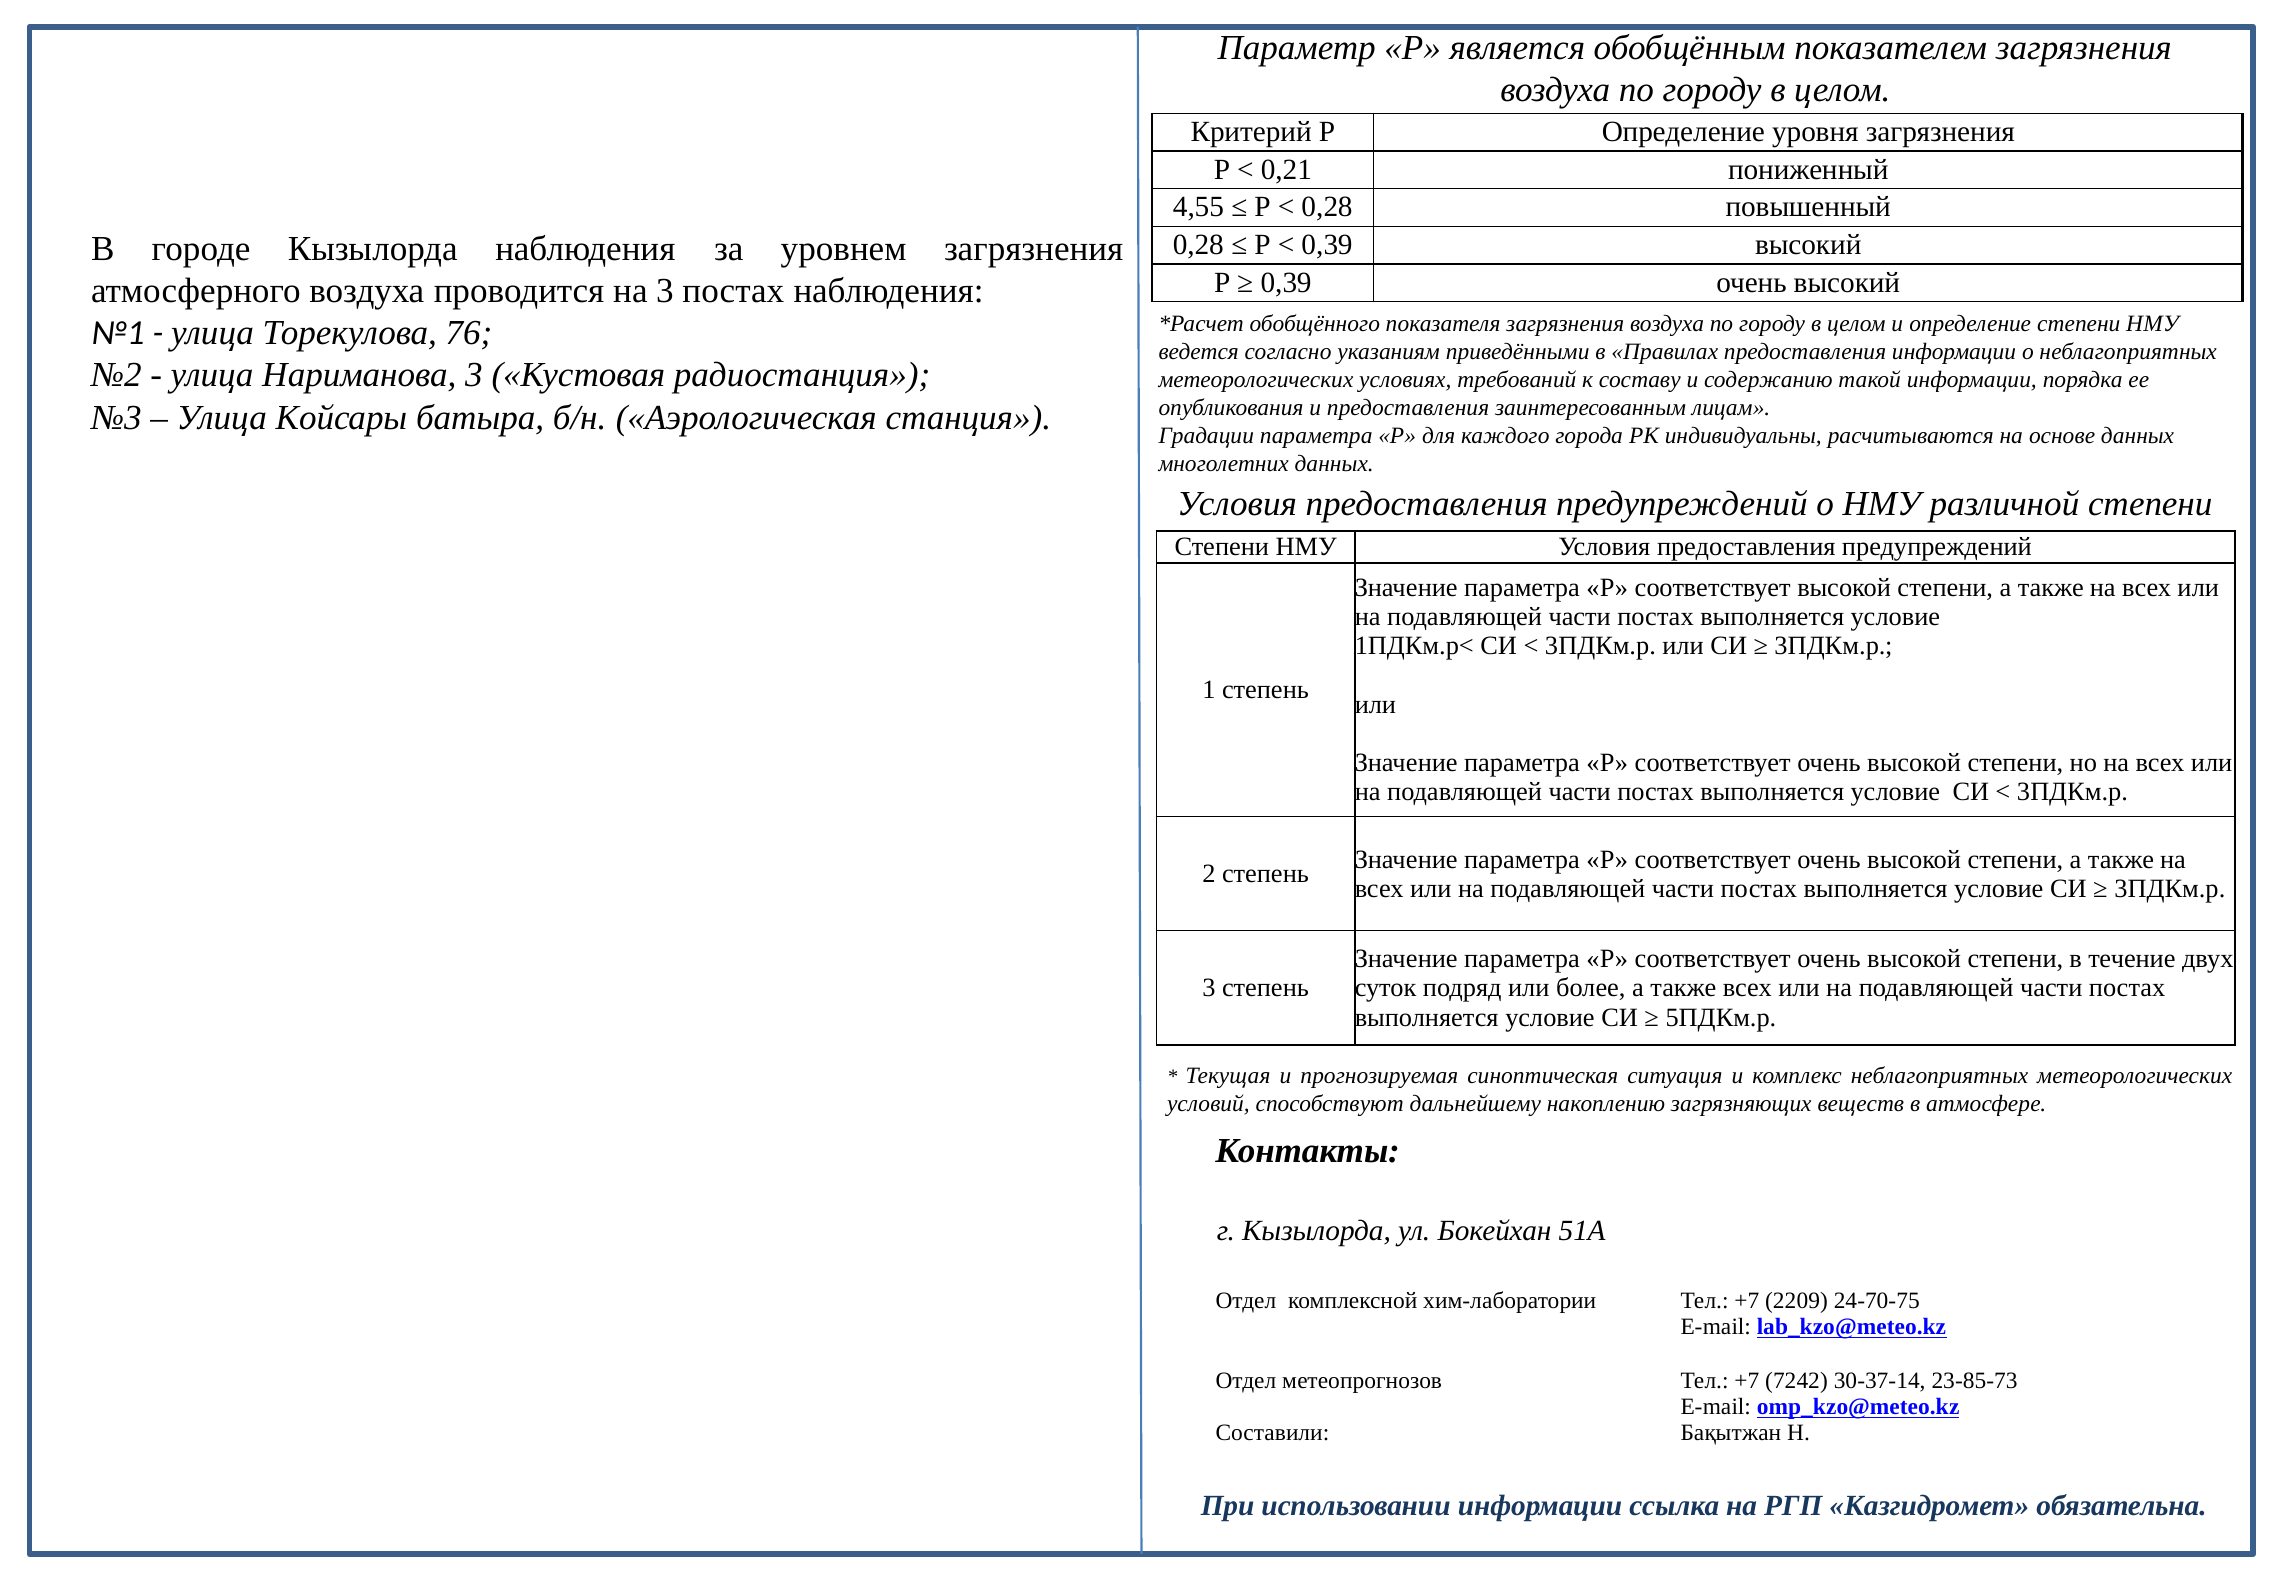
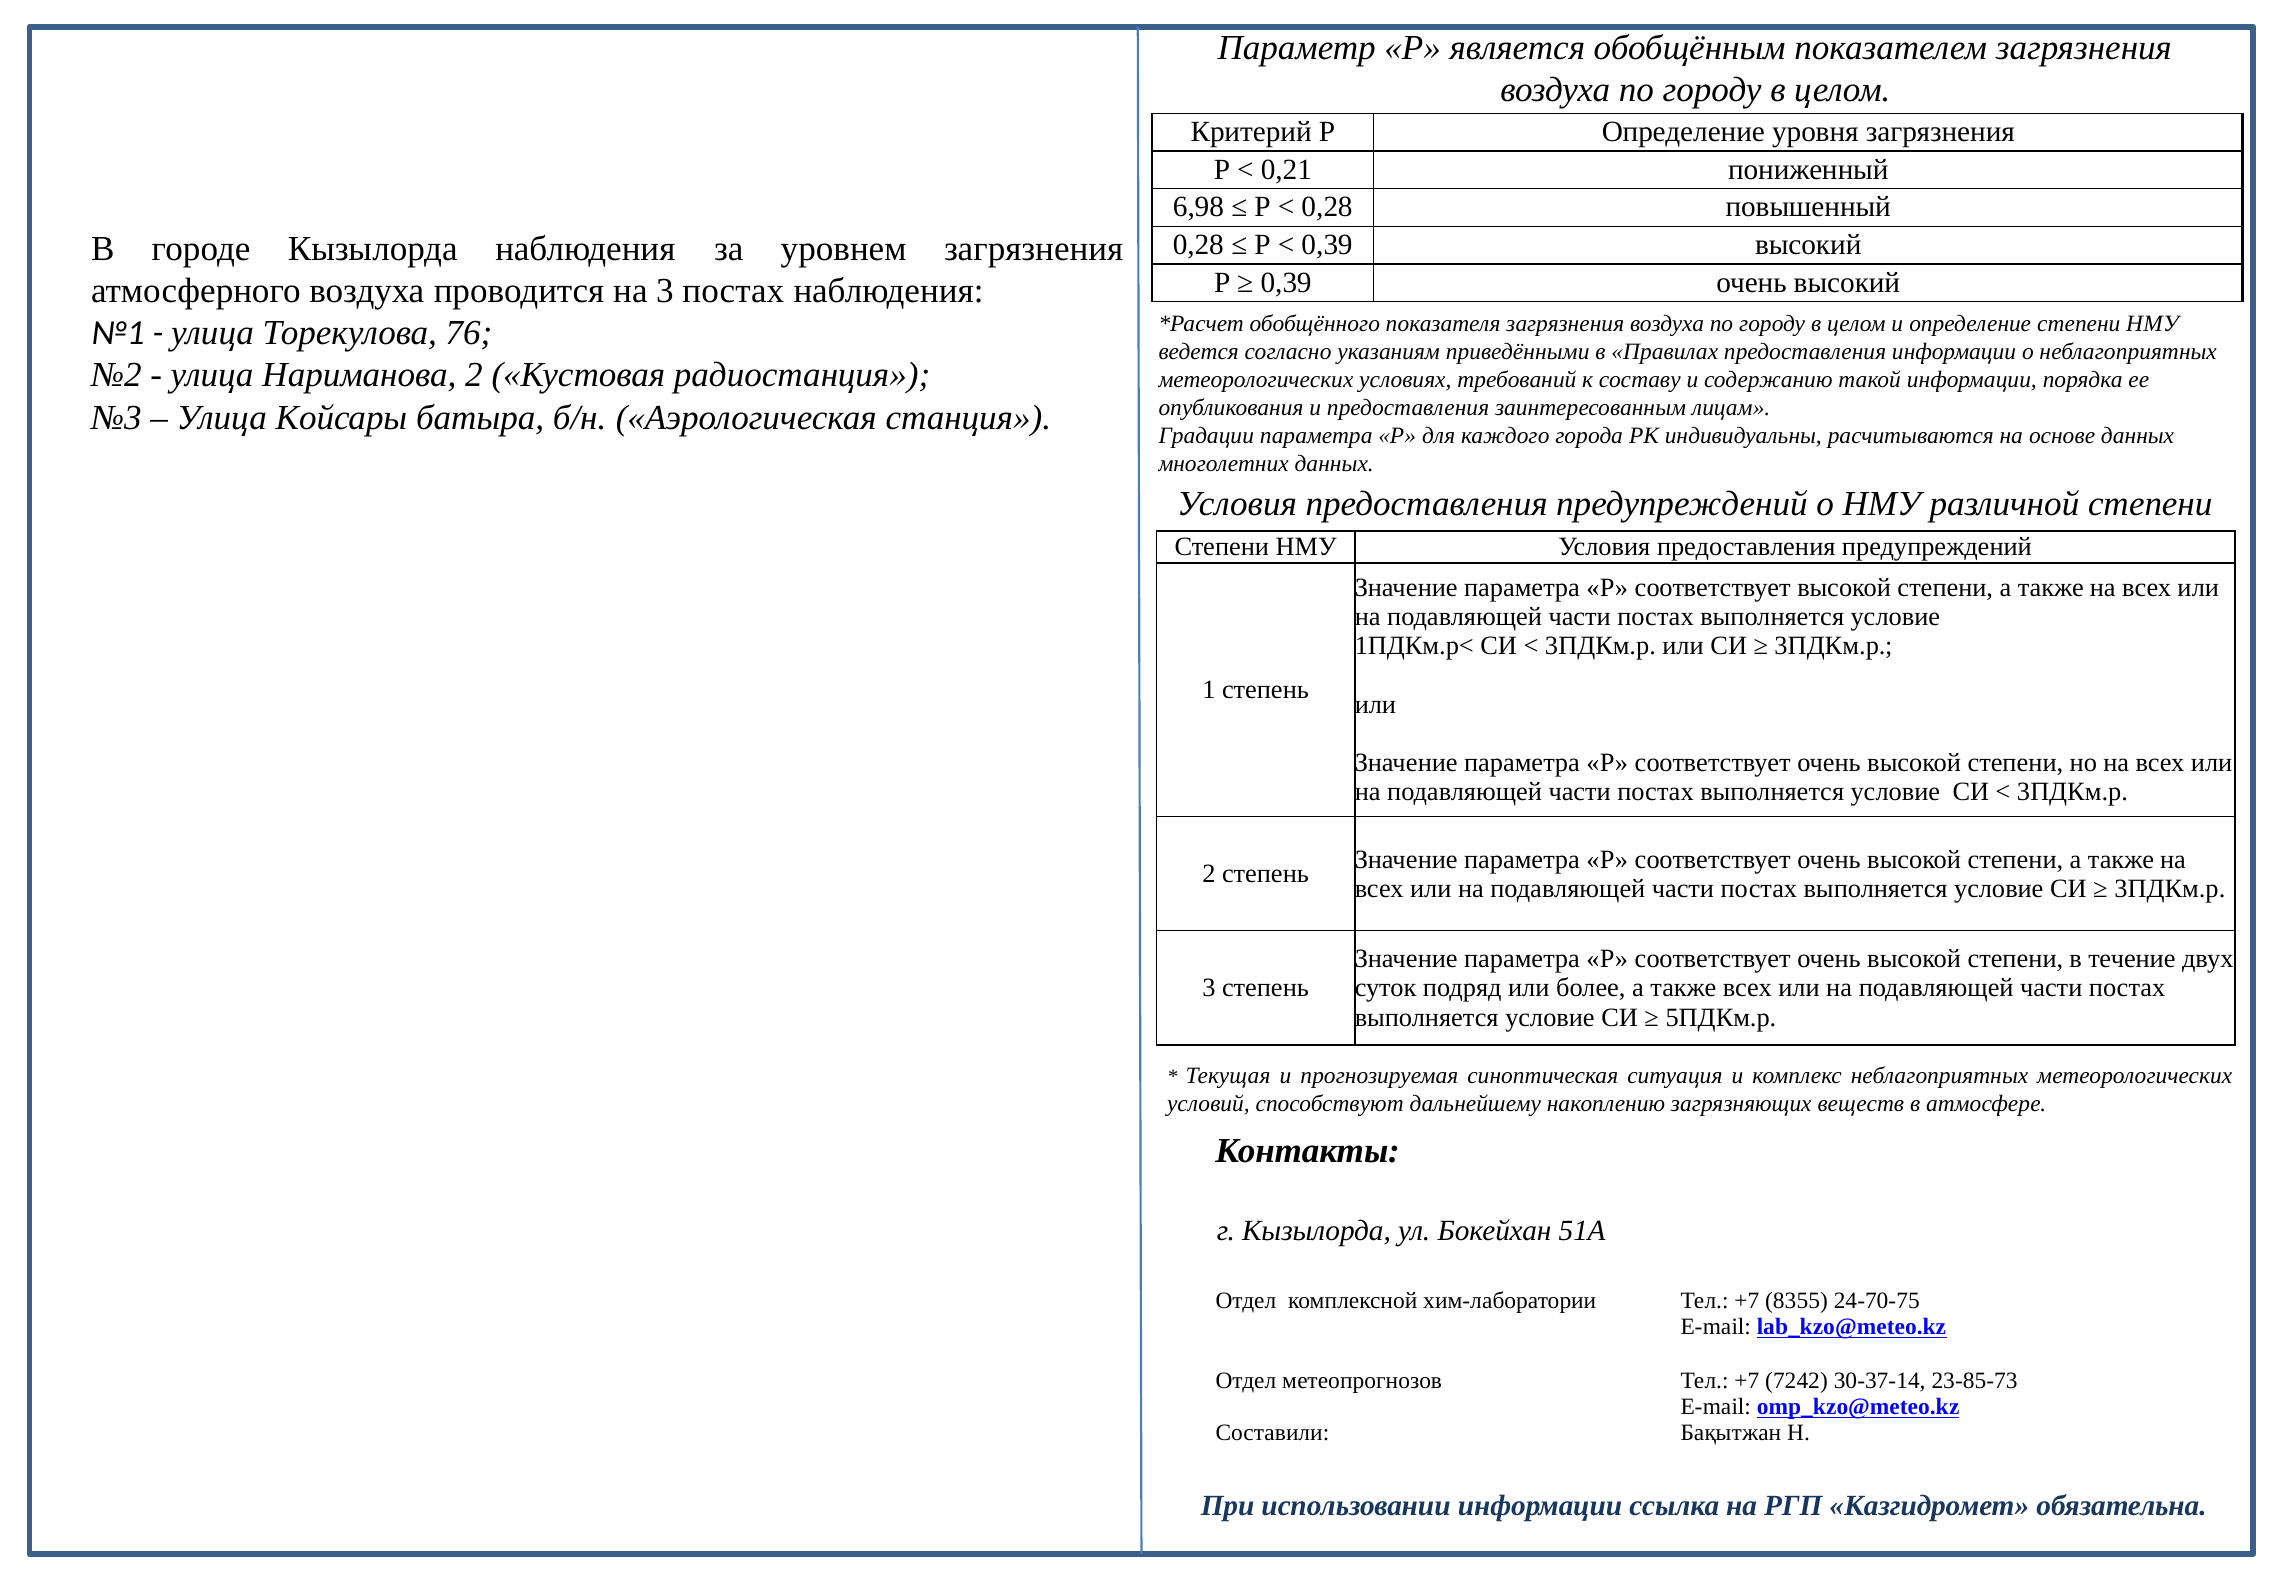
4,55: 4,55 -> 6,98 (1198, 207)
Нариманова 3: 3 -> 2 (474, 375)
2209: 2209 -> 8355 (1796, 1300)
